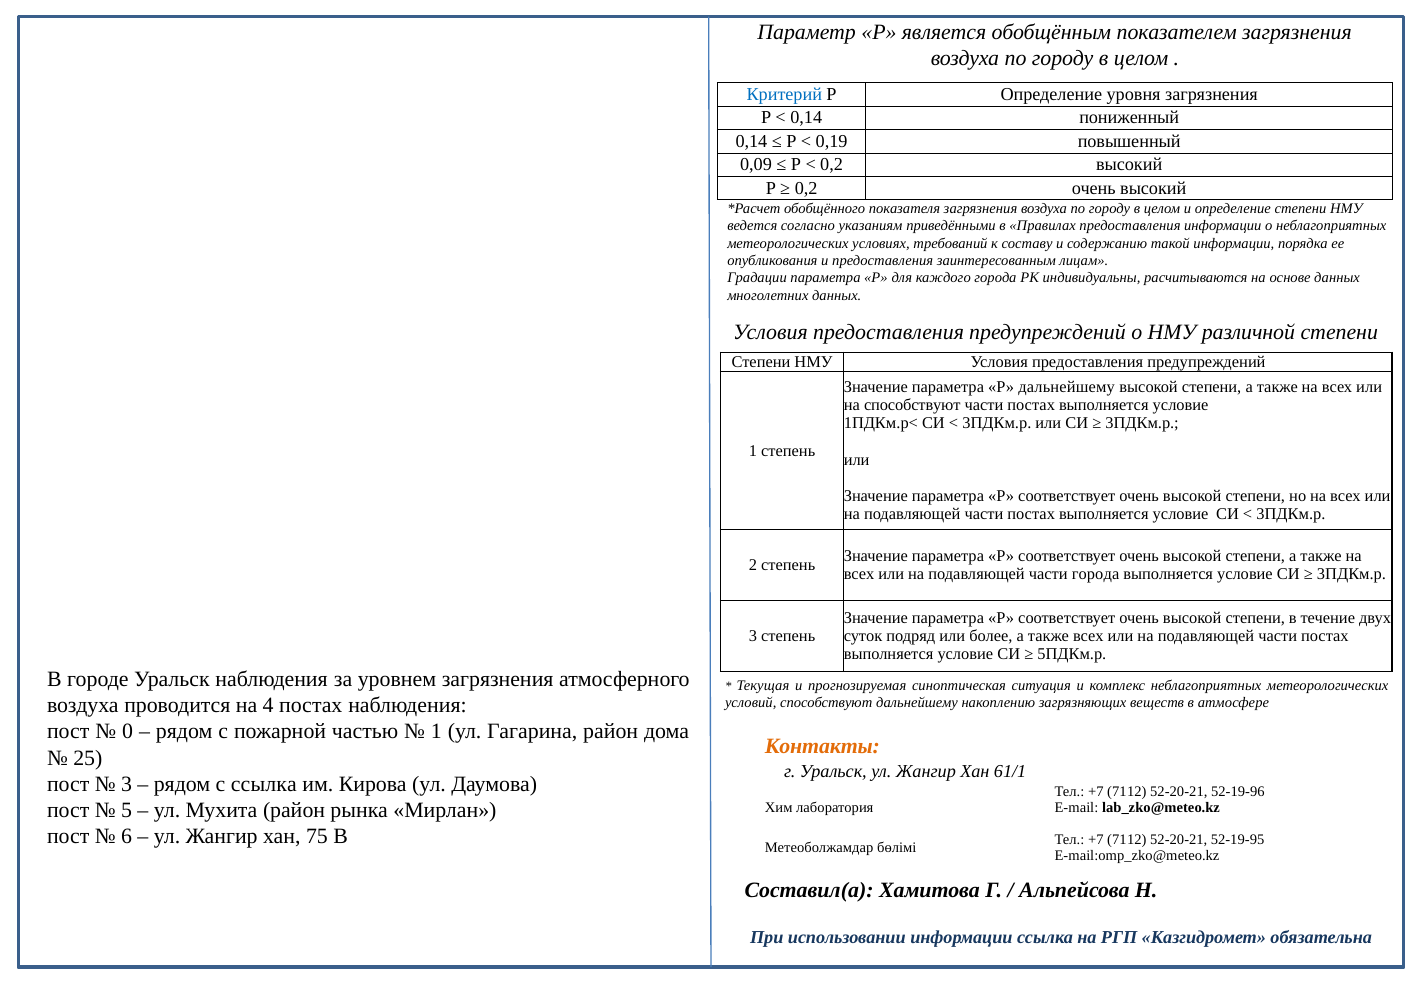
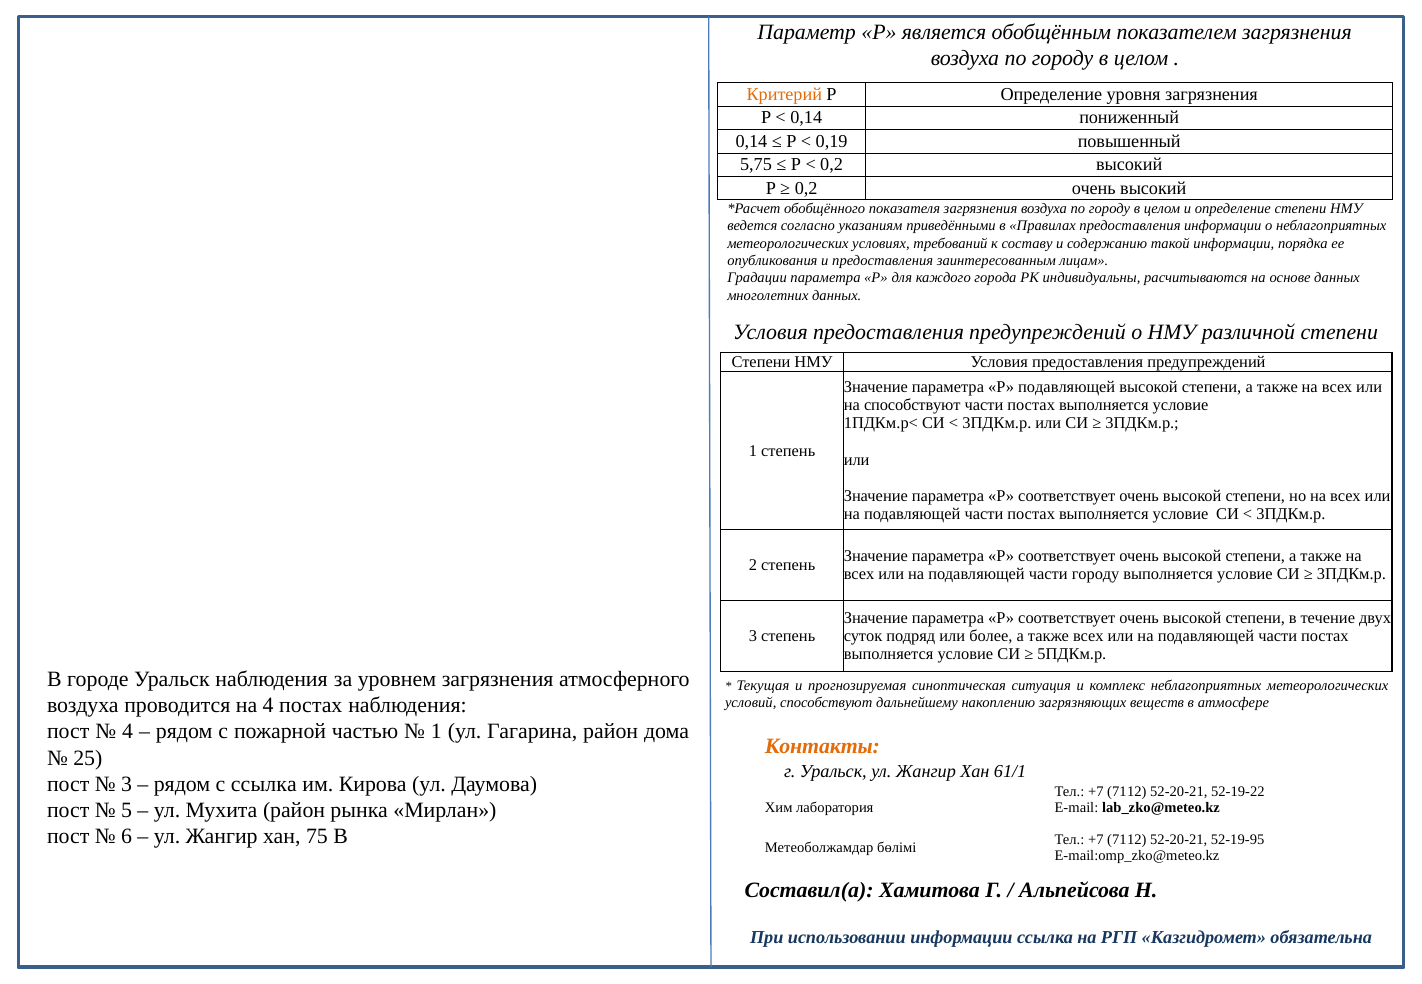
Критерий colour: blue -> orange (784, 94)
0,09: 0,09 -> 5,75 (756, 165)
Р дальнейшему: дальнейшему -> подавляющей (1067, 387)
части города: города -> городу (1096, 575)
0: 0 -> 4 (128, 732)
52-19-96: 52-19-96 -> 52-19-22 (1238, 792)
